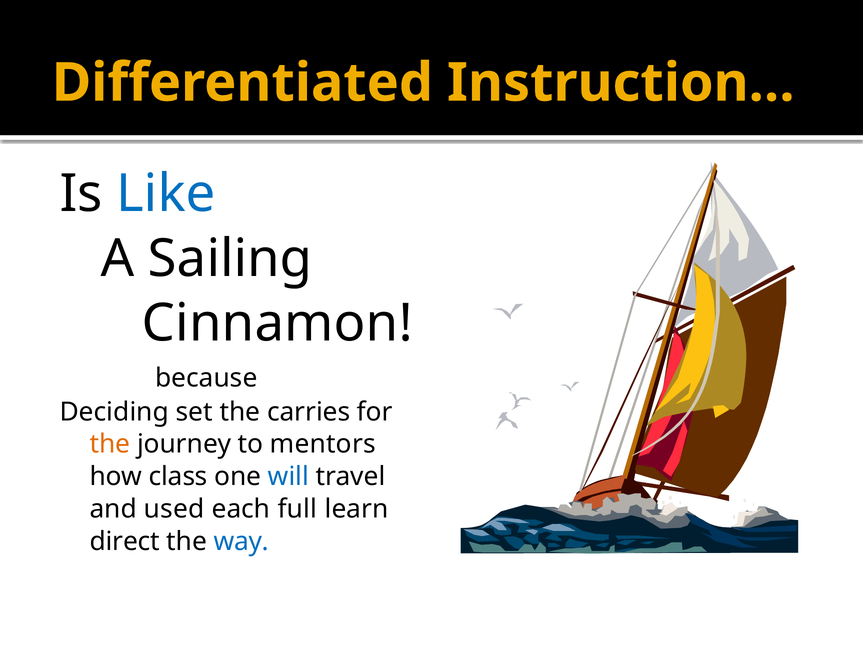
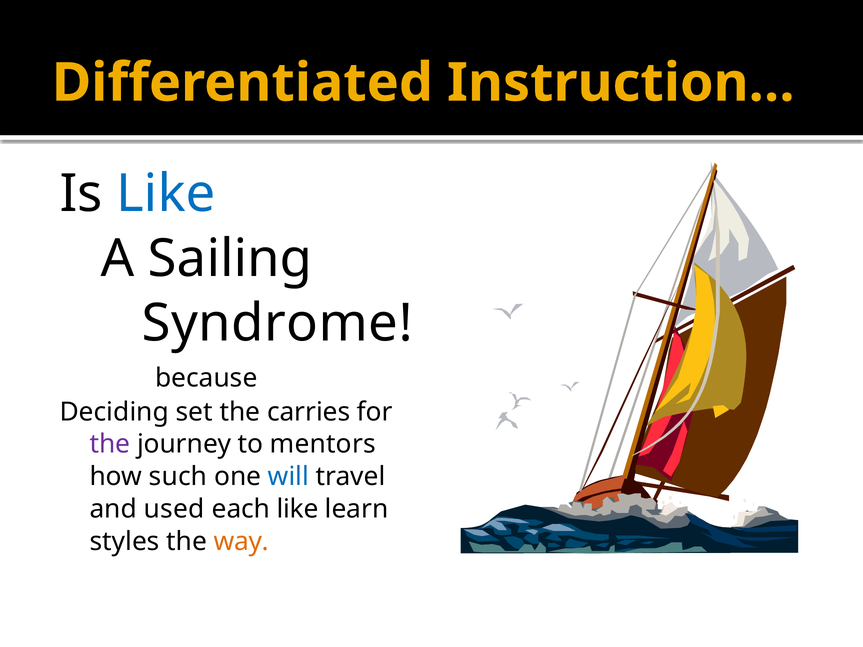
Cinnamon: Cinnamon -> Syndrome (277, 323)
the colour: orange -> purple (110, 444)
class: class -> such (178, 477)
each full: full -> like (298, 509)
direct: direct -> styles (125, 542)
way colour: blue -> orange (241, 542)
